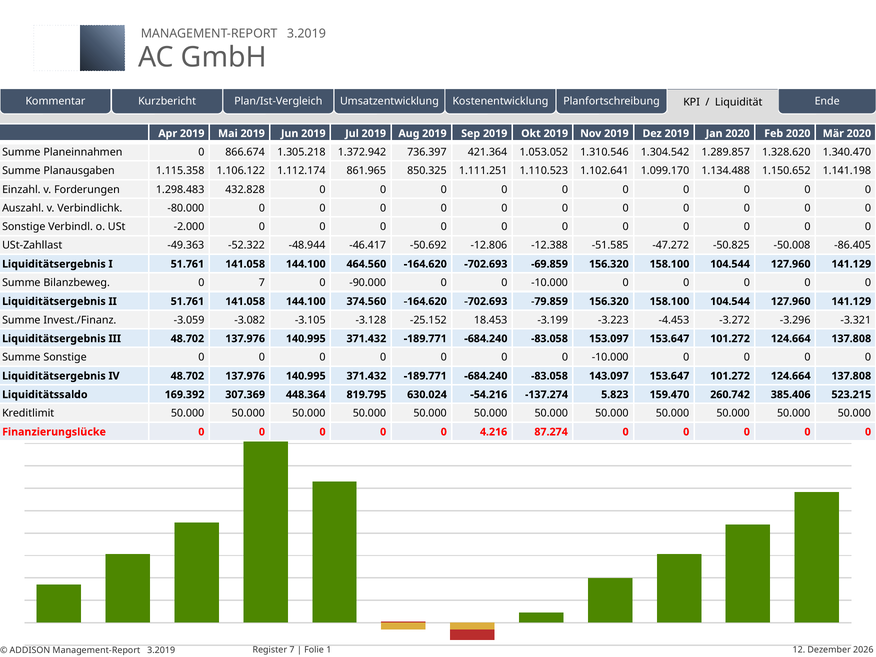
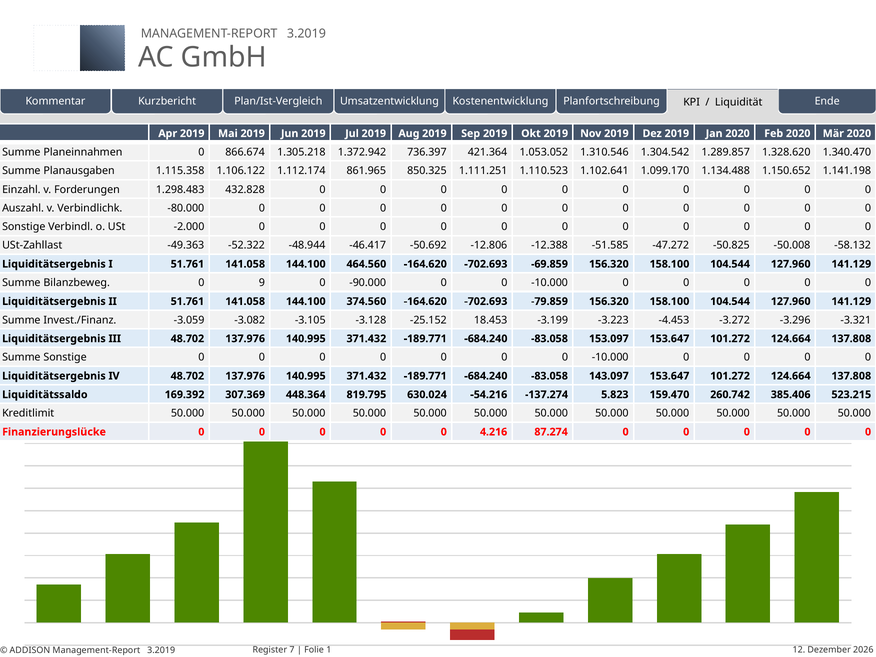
-86.405: -86.405 -> -58.132 (853, 245)
0 7: 7 -> 9 (262, 283)
